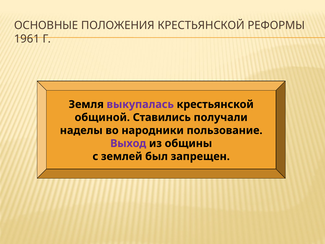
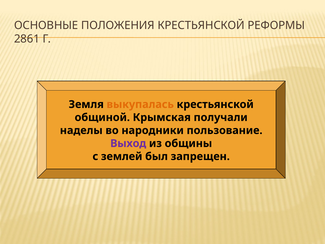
1961: 1961 -> 2861 (27, 39)
выкупалась colour: purple -> orange (140, 104)
Ставились: Ставились -> Крымская (162, 117)
